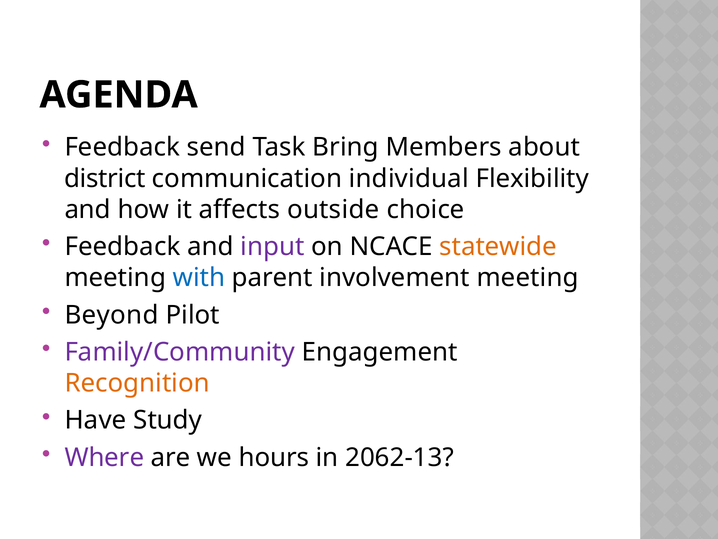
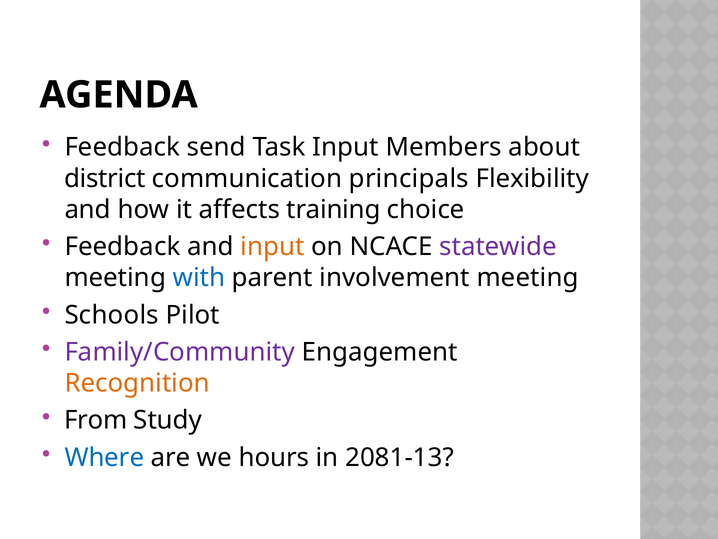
Task Bring: Bring -> Input (346, 147)
individual: individual -> principals (409, 178)
outside: outside -> training (334, 209)
input colour: purple -> orange (272, 247)
statewide colour: orange -> purple (498, 247)
Beyond: Beyond -> Schools (112, 315)
Have: Have -> From (96, 420)
Where colour: purple -> blue (104, 457)
2062-13: 2062-13 -> 2081-13 (400, 457)
